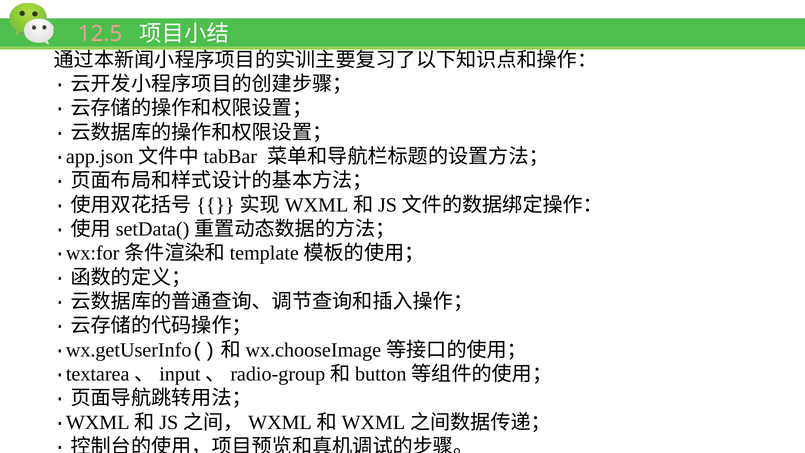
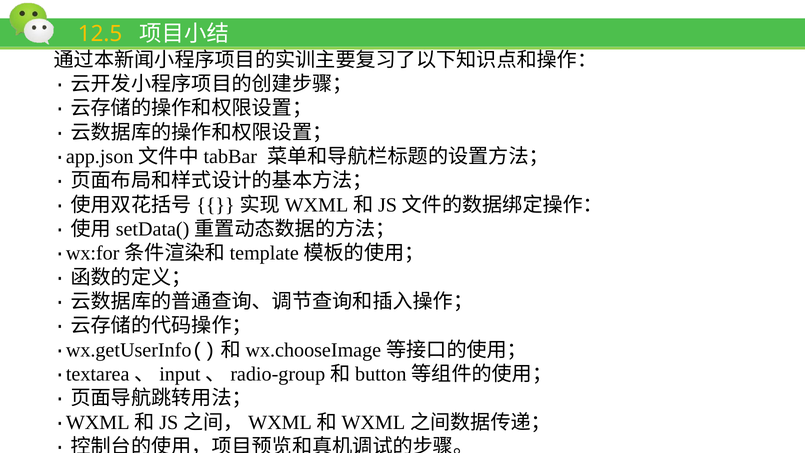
12.5 colour: pink -> yellow (100, 34)
